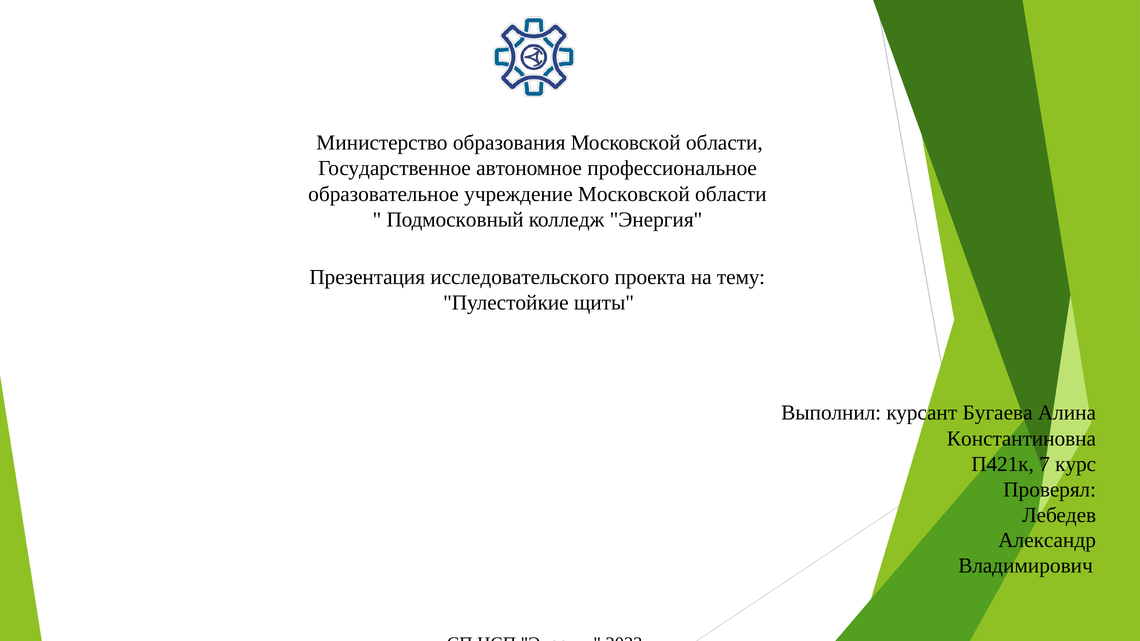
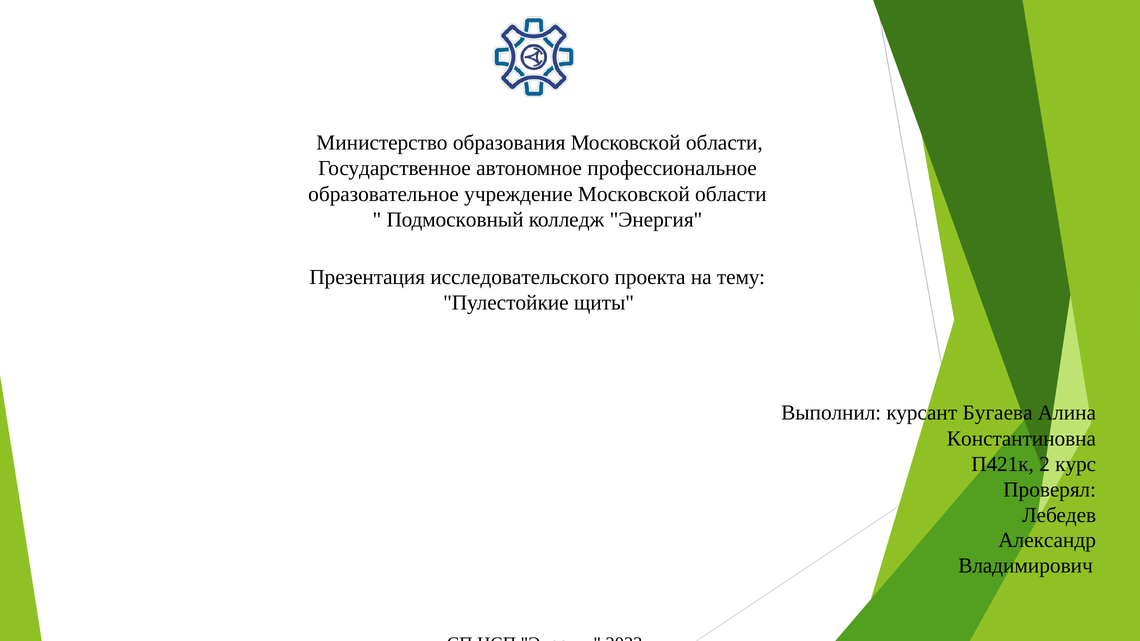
7: 7 -> 2 (1045, 464)
